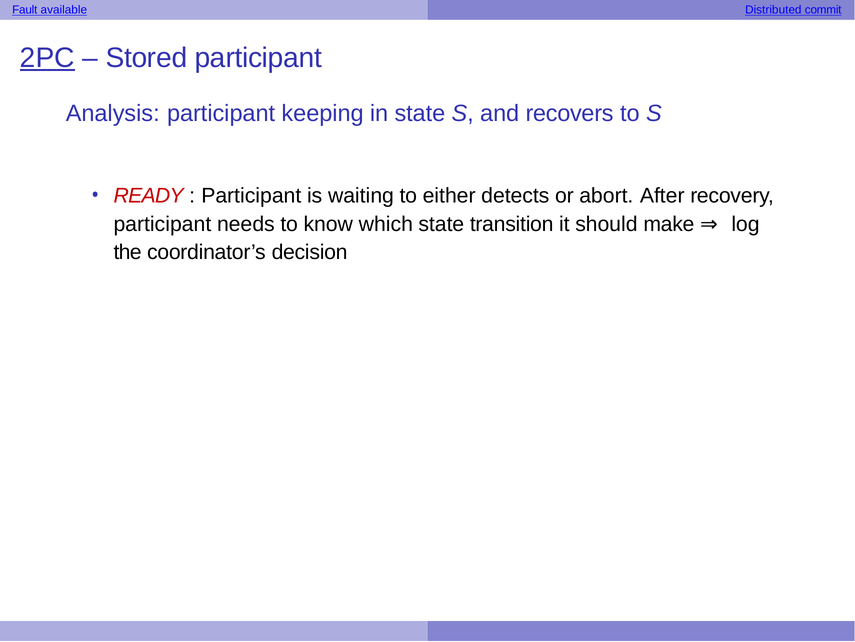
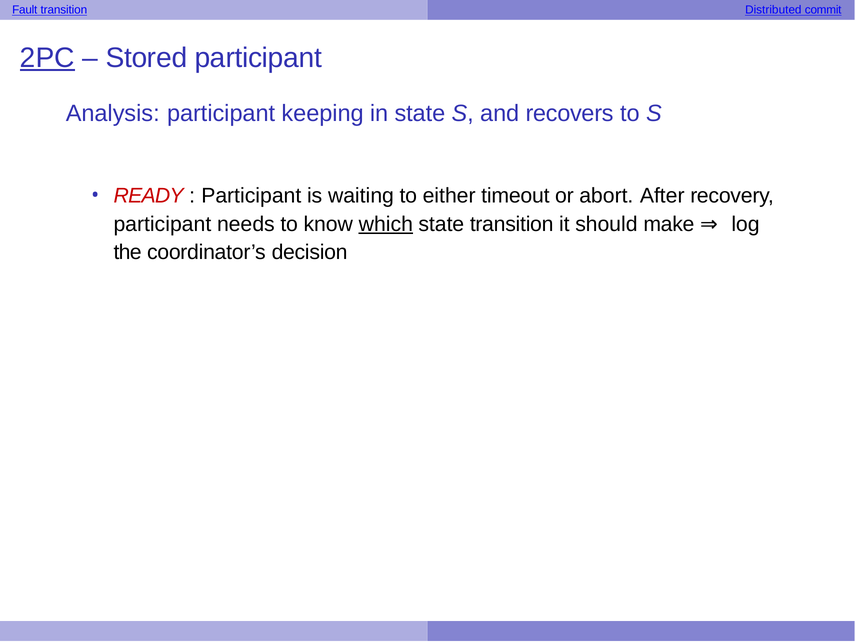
Fault available: available -> transition (64, 10)
detects: detects -> timeout (515, 196)
which underline: none -> present (386, 224)
